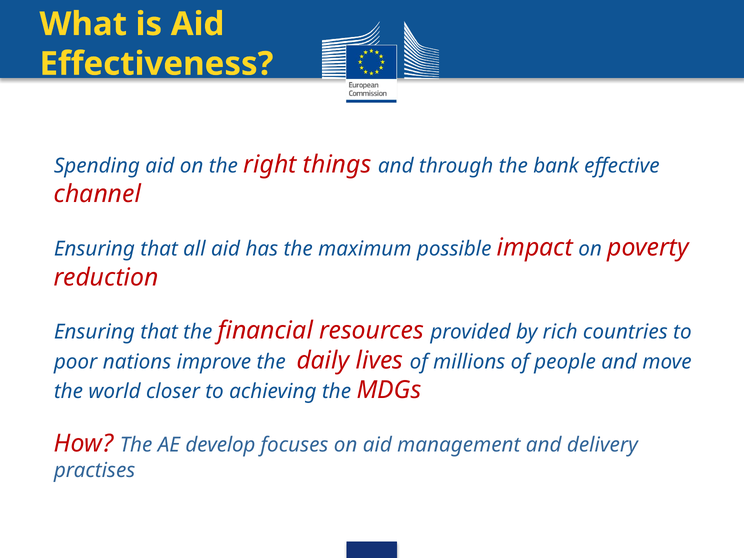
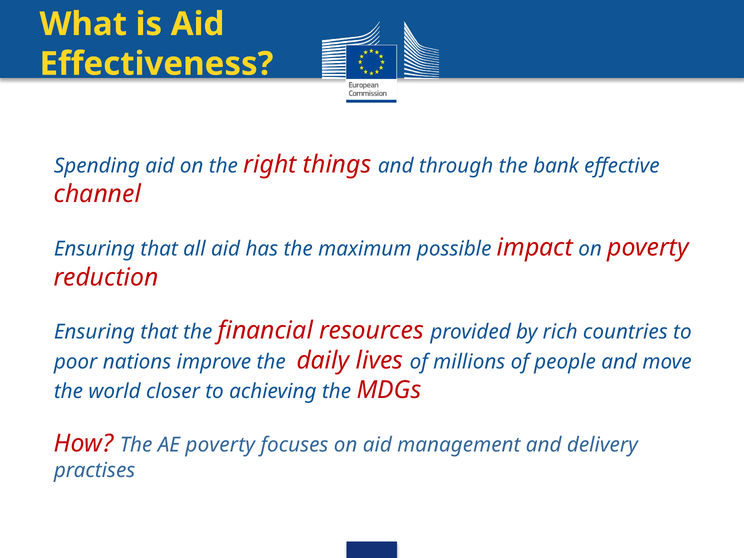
AE develop: develop -> poverty (220, 445)
